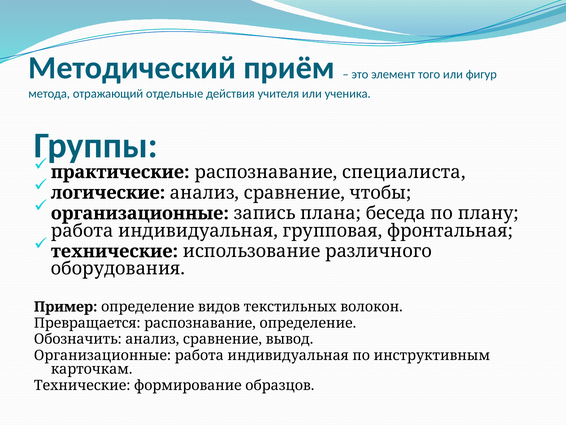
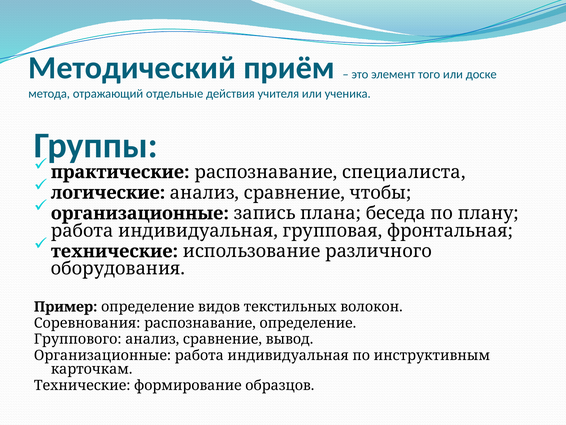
фигур: фигур -> доске (481, 74)
Превращается: Превращается -> Соревнования (87, 323)
Обозначить: Обозначить -> Группового (78, 339)
